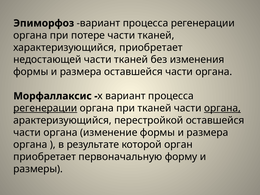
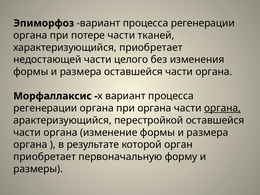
недостающей части тканей: тканей -> целого (131, 60)
регенерации underline: present -> none (45, 108)
при тканей: тканей -> органа (154, 108)
